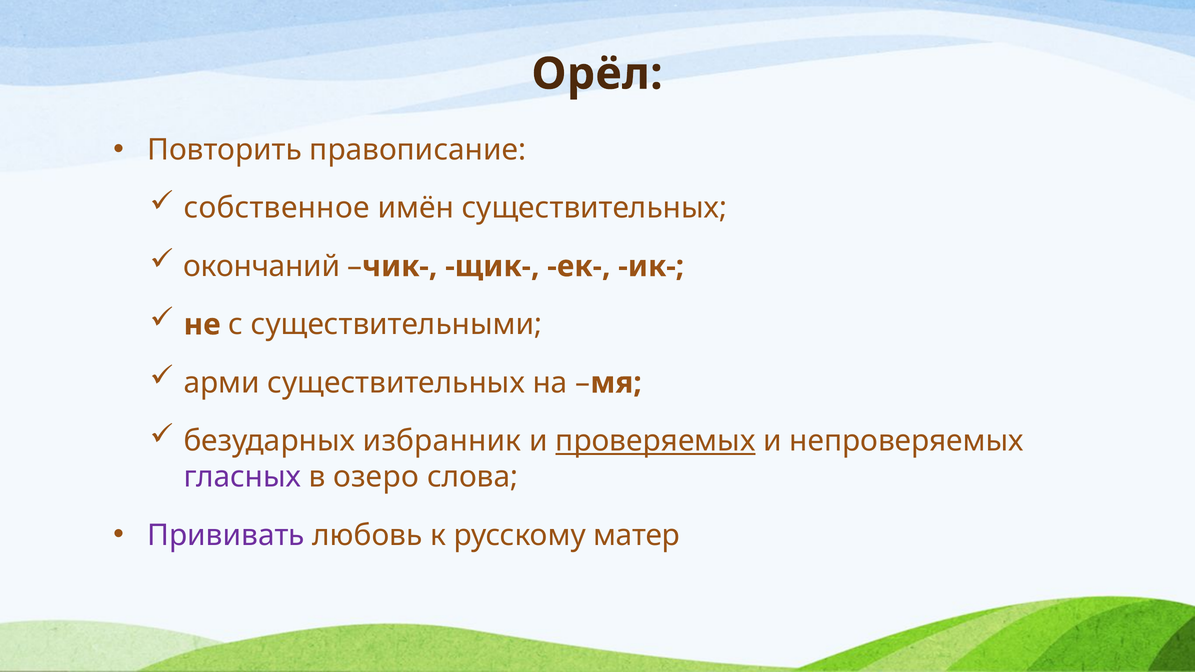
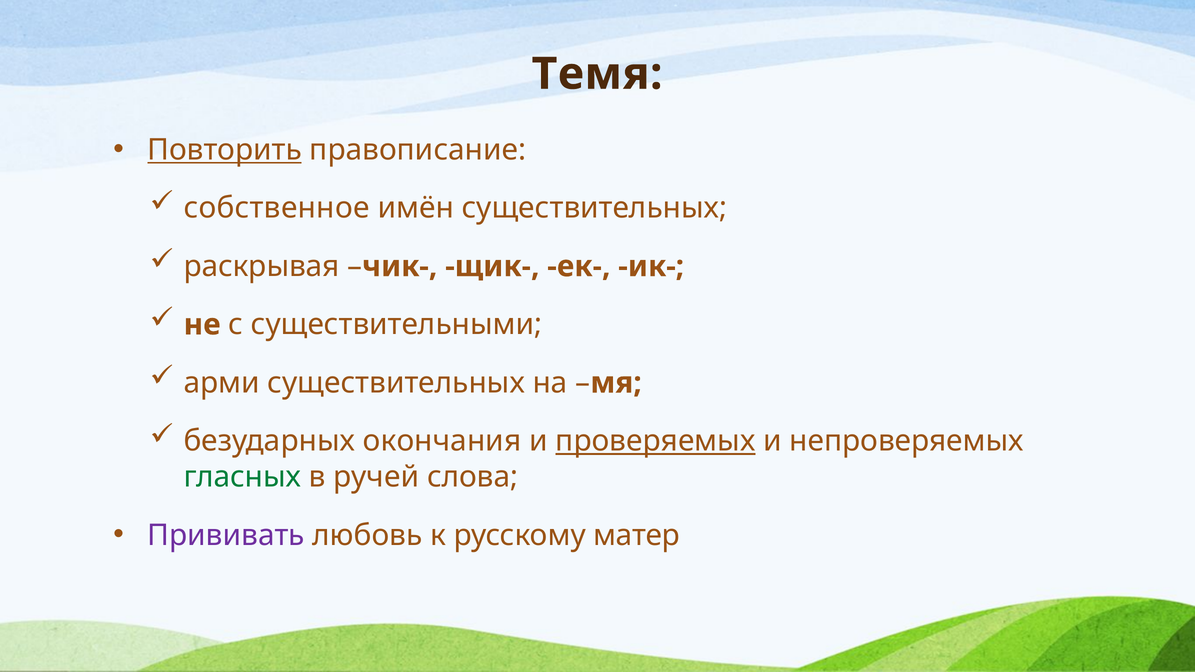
Орёл: Орёл -> Темя (597, 74)
Повторить underline: none -> present (225, 150)
окончаний: окончаний -> раскрывая (262, 266)
избранник: избранник -> окончания (442, 441)
гласных colour: purple -> green (242, 477)
озеро: озеро -> ручей (376, 477)
